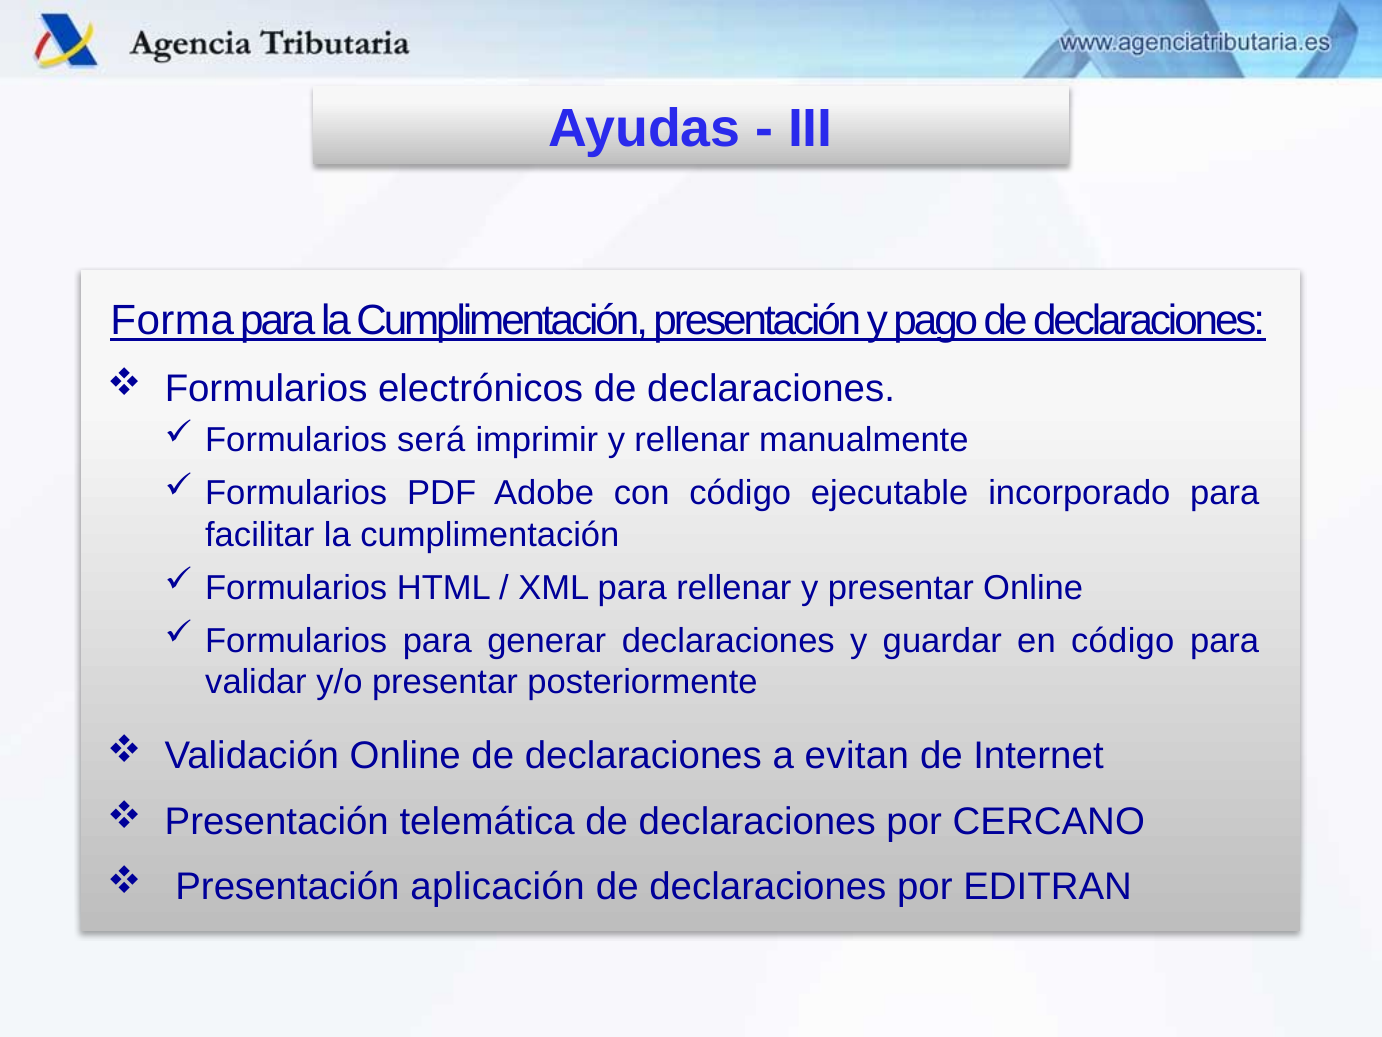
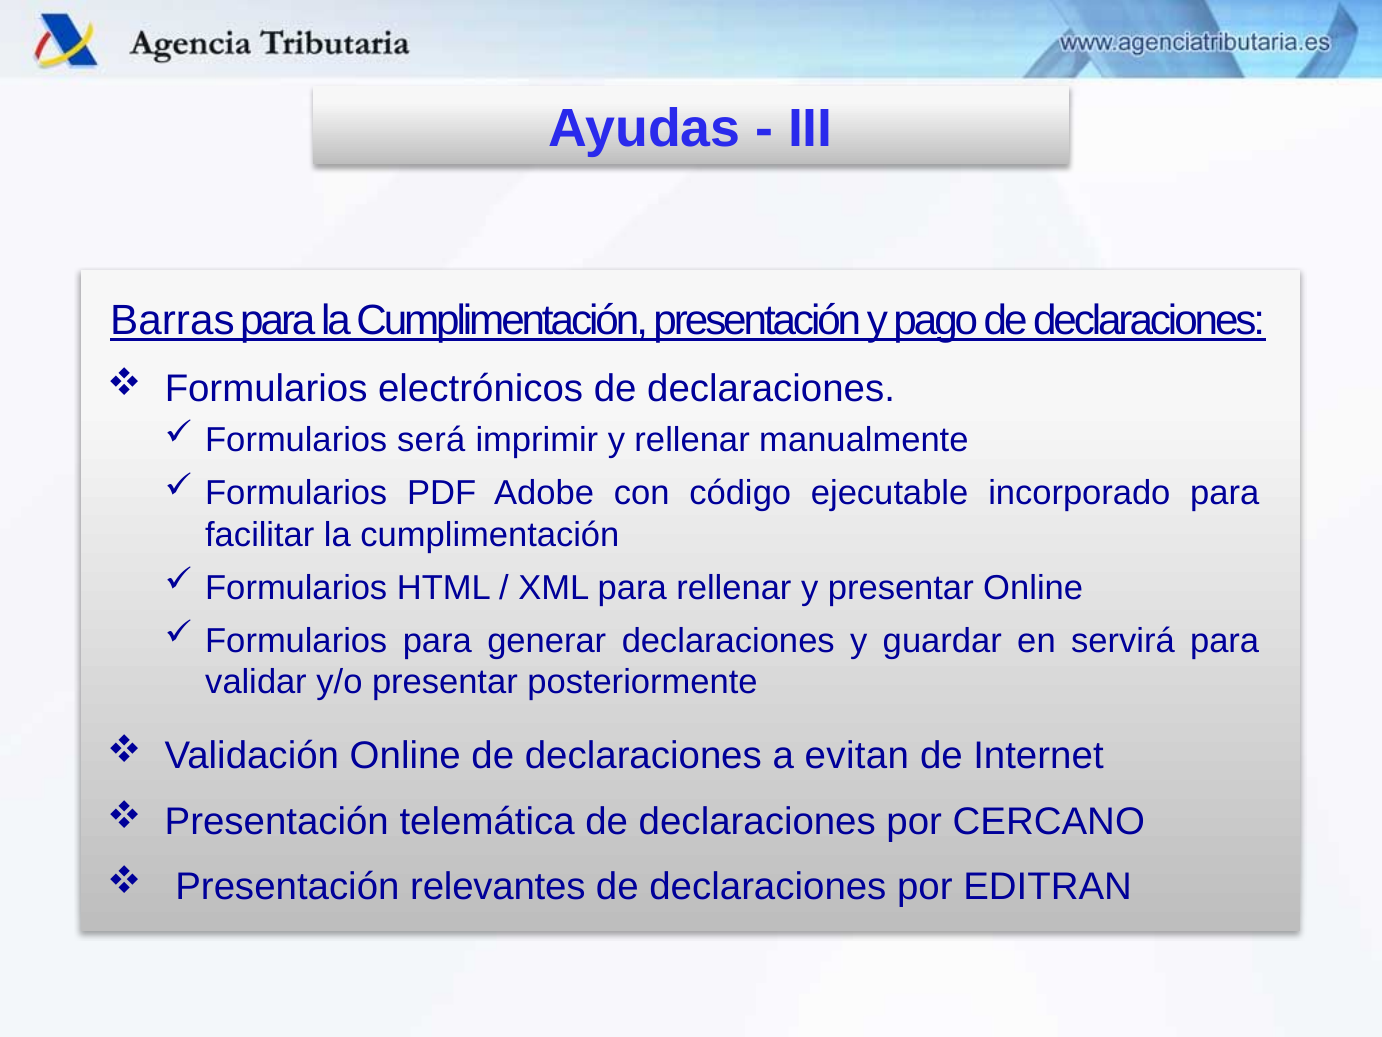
Forma: Forma -> Barras (172, 321)
en código: código -> servirá (1123, 641)
aplicación: aplicación -> relevantes (498, 886)
